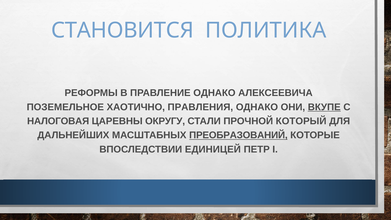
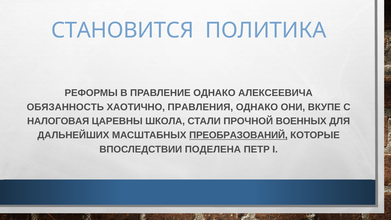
ПОЗЕМЕЛЬНОЕ: ПОЗЕМЕЛЬНОЕ -> ОБЯЗАННОСТЬ (65, 107)
ВКУПЕ underline: present -> none (324, 107)
ОКРУГУ: ОКРУГУ -> ШКОЛА (165, 121)
КОТОРЫЙ: КОТОРЫЙ -> ВОЕННЫХ (301, 121)
ЕДИНИЦЕЙ: ЕДИНИЦЕЙ -> ПОДЕЛЕНА (213, 149)
